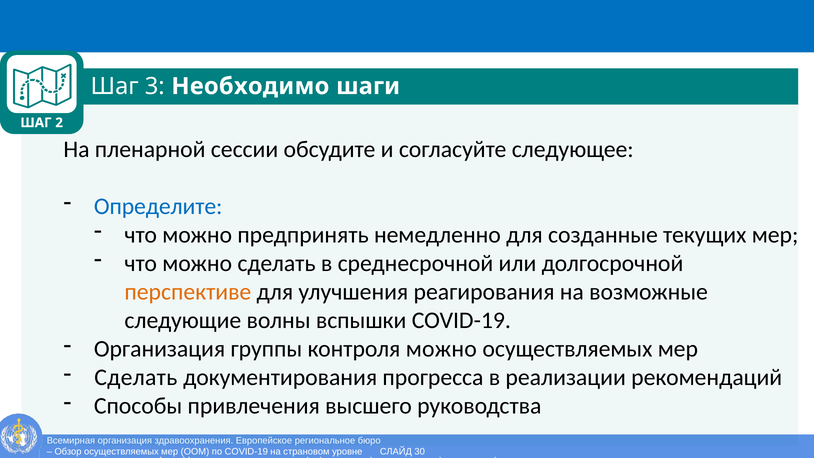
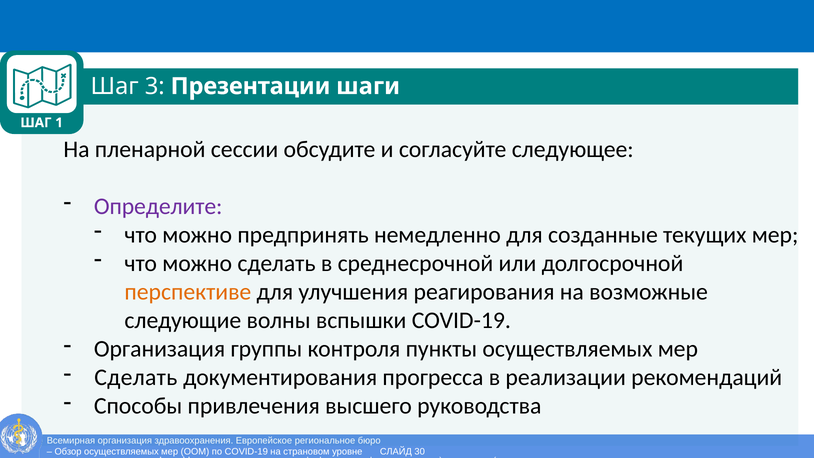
Необходимо: Необходимо -> Презентации (251, 86)
2: 2 -> 1 (59, 123)
Определите colour: blue -> purple (158, 206)
контроля можно: можно -> пункты (441, 349)
